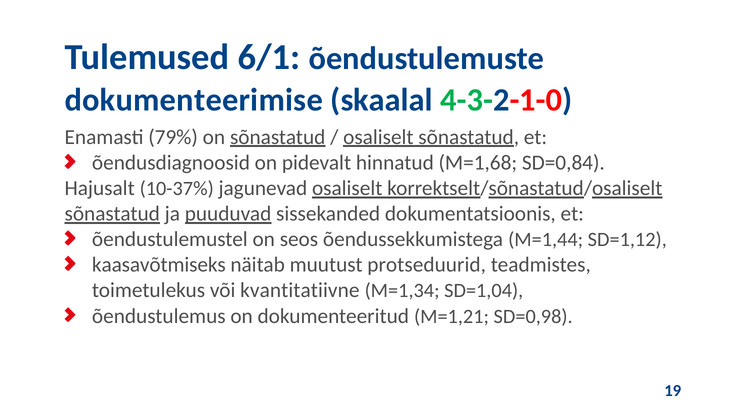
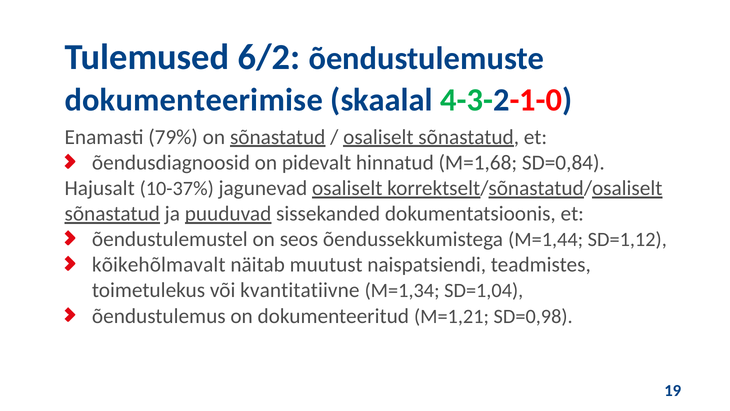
6/1: 6/1 -> 6/2 (269, 57)
kaasavõtmiseks: kaasavõtmiseks -> kõikehõlmavalt (159, 265)
protseduurid: protseduurid -> naispatsiendi (427, 265)
